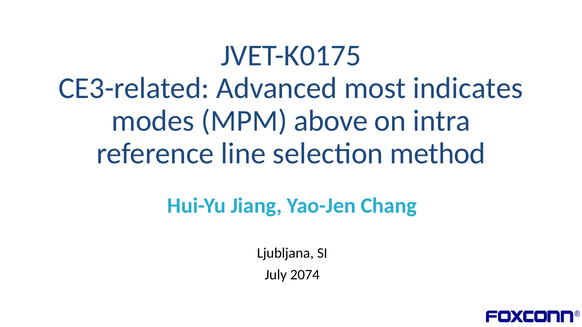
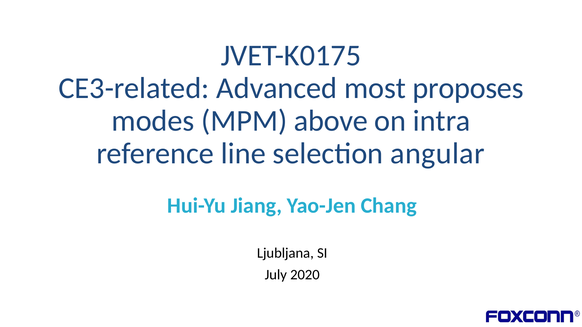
indicates: indicates -> proposes (468, 88)
method: method -> angular (437, 154)
2074: 2074 -> 2020 (305, 275)
